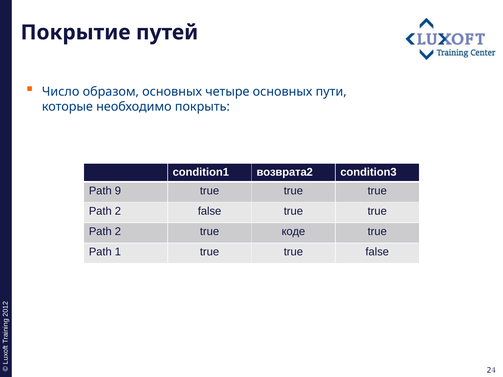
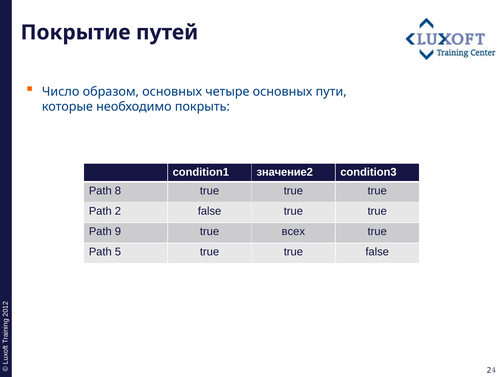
возврата2: возврата2 -> значение2 (285, 172)
9: 9 -> 8 (118, 191)
2: 2 -> 9 (118, 232)
коде: коде -> всех (293, 232)
Path 1: 1 -> 5 (118, 252)
